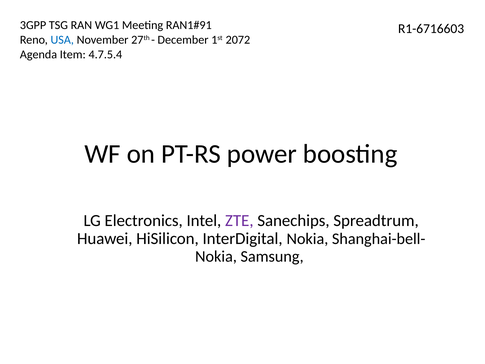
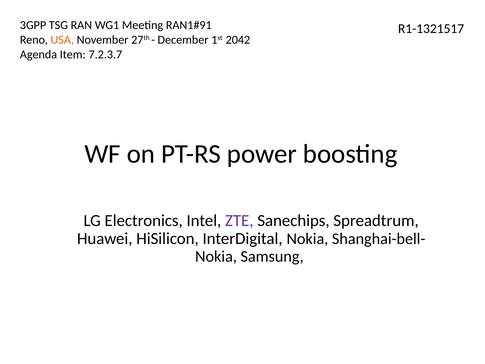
R1-6716603: R1-6716603 -> R1-1321517 (431, 29)
USA colour: blue -> orange (62, 40)
2072: 2072 -> 2042 (238, 40)
4.7.5.4: 4.7.5.4 -> 7.2.3.7 (105, 54)
